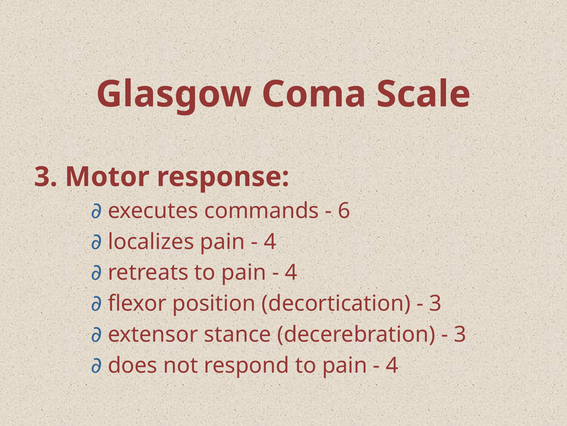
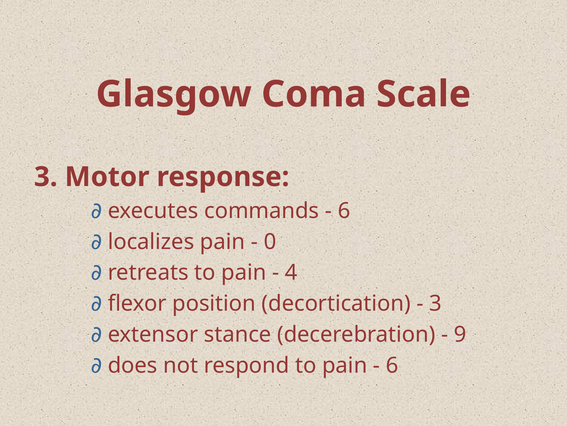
4: 4 -> 0 (270, 241)
3: 3 -> 9 (460, 334)
4: 4 -> 6 (392, 365)
